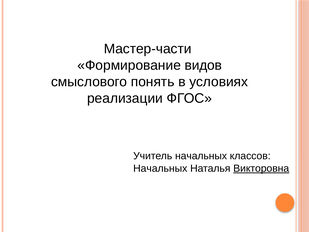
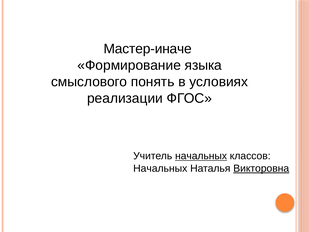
Мастер-части: Мастер-части -> Мастер-иначе (148, 49)
видов: видов -> языка (203, 65)
начальных underline: none -> present (201, 156)
